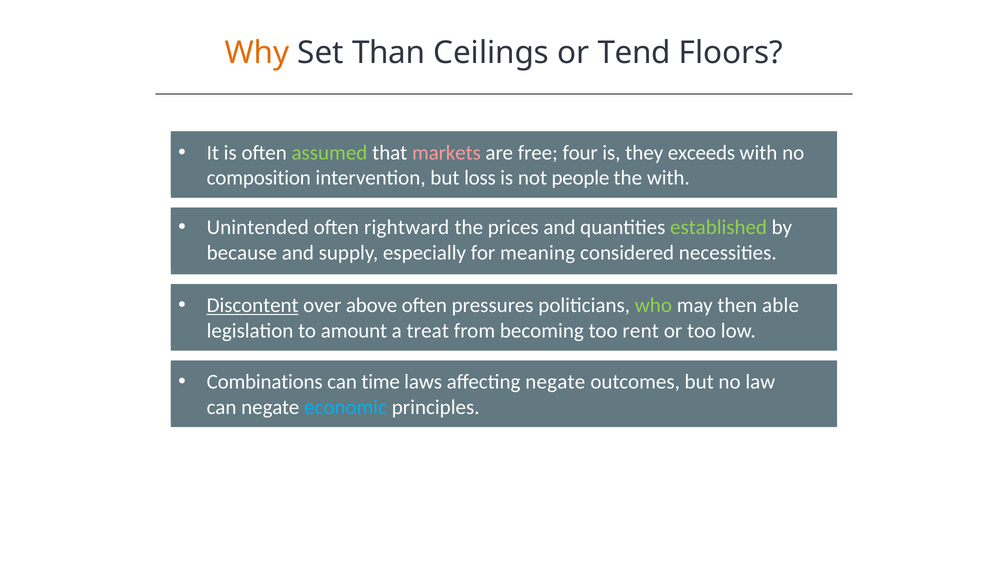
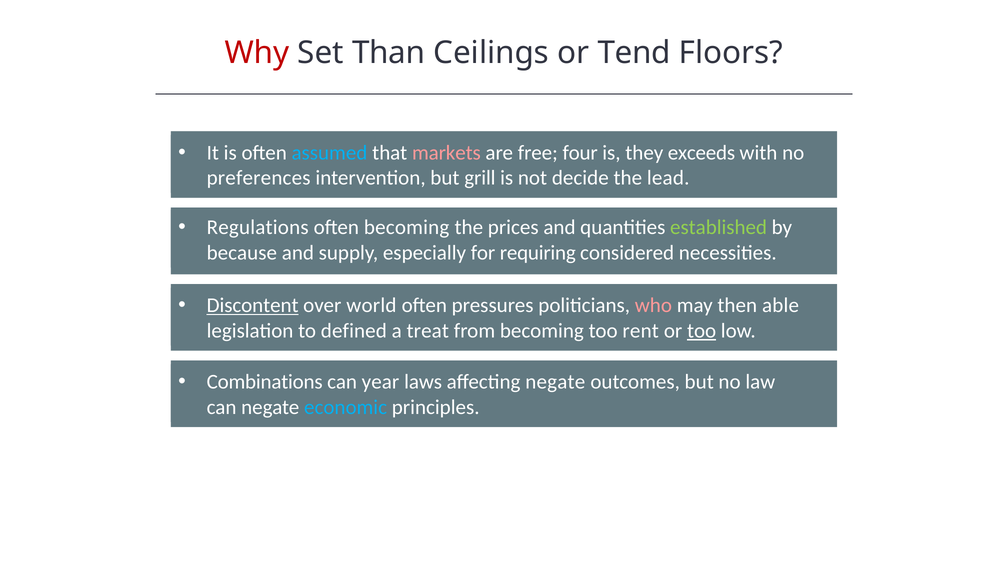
Why colour: orange -> red (257, 53)
assumed colour: light green -> light blue (329, 153)
composition: composition -> preferences (259, 178)
loss: loss -> grill (480, 178)
people: people -> decide (580, 178)
the with: with -> lead (668, 178)
Unintended: Unintended -> Regulations (258, 228)
often rightward: rightward -> becoming (407, 228)
meaning: meaning -> requiring (538, 253)
above: above -> world (371, 306)
who colour: light green -> pink (653, 306)
amount: amount -> defined (354, 331)
too underline: none -> present (702, 331)
time: time -> year (381, 382)
